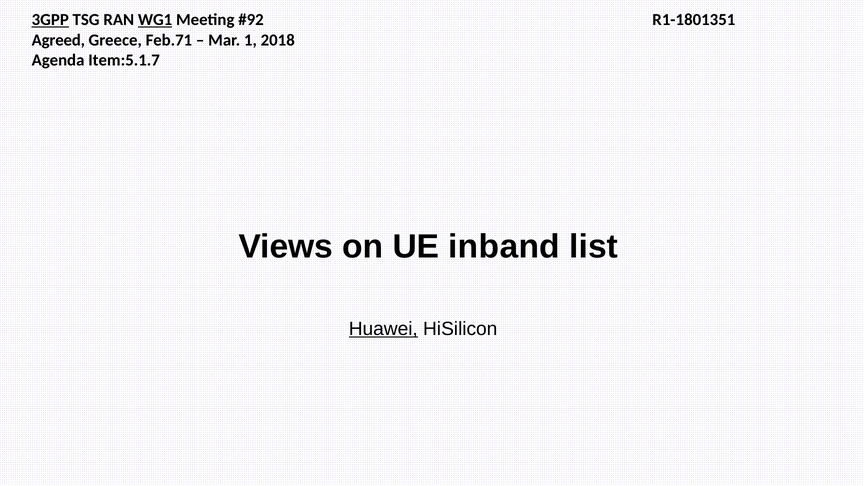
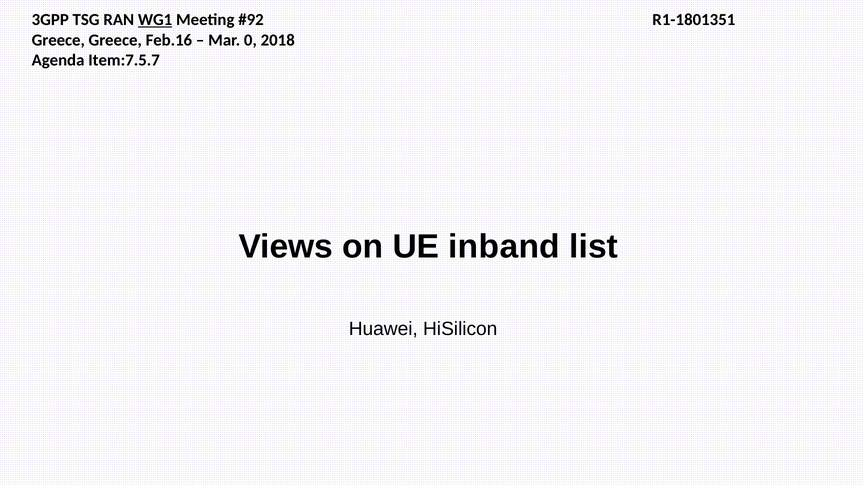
3GPP underline: present -> none (50, 20)
Agreed: Agreed -> Greece (58, 40)
Feb.71: Feb.71 -> Feb.16 (169, 40)
1: 1 -> 0 (250, 40)
Item:5.1.7: Item:5.1.7 -> Item:7.5.7 (124, 60)
Huawei underline: present -> none (383, 329)
